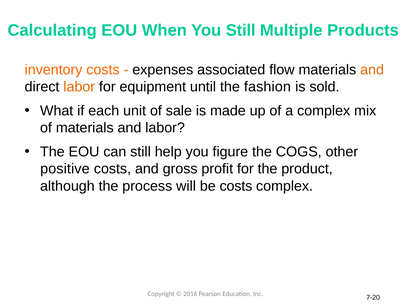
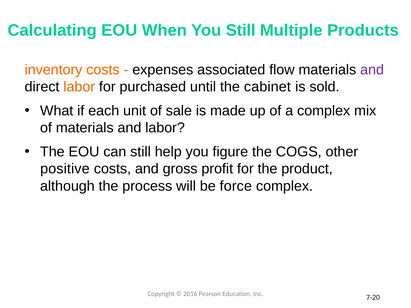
and colour: orange -> purple (372, 70)
equipment: equipment -> purchased (153, 87)
fashion: fashion -> cabinet (267, 87)
be costs: costs -> force (236, 186)
